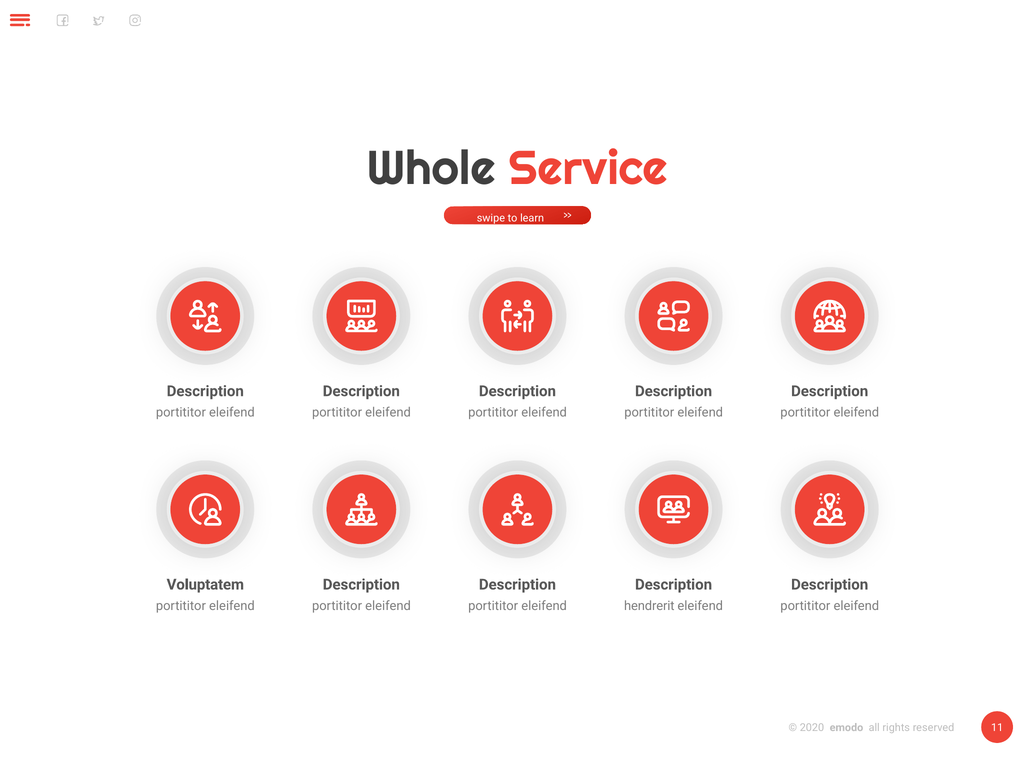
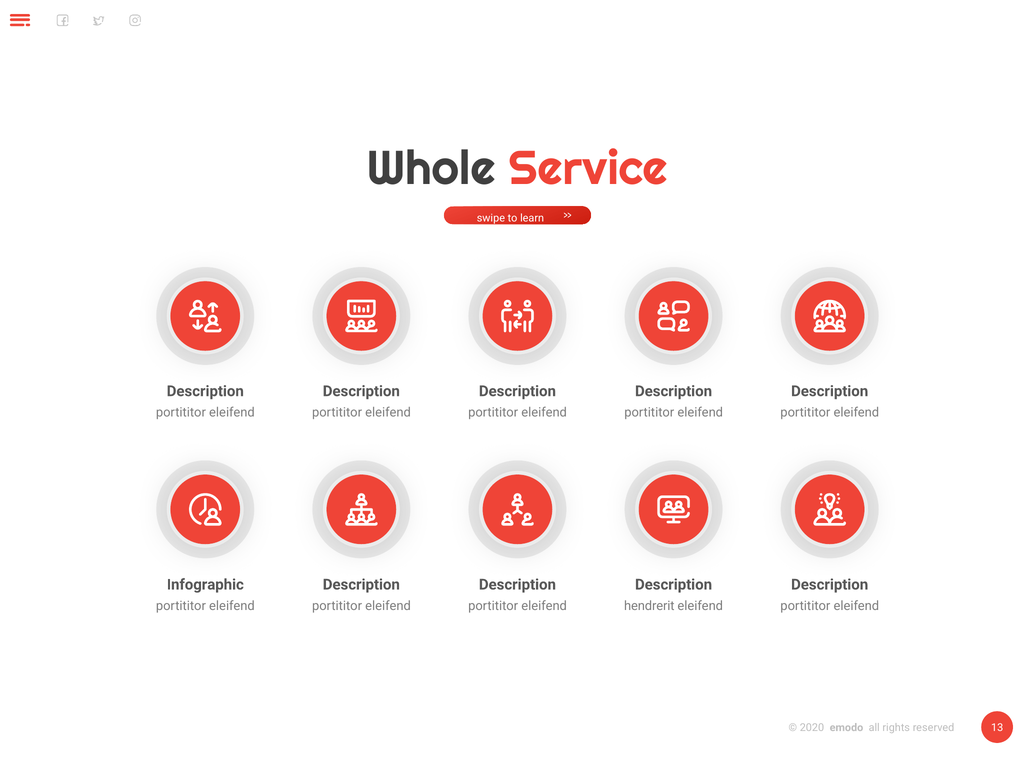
Voluptatem: Voluptatem -> Infographic (205, 585)
11: 11 -> 13 (997, 728)
